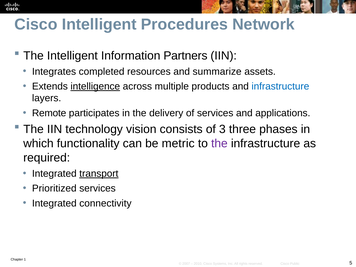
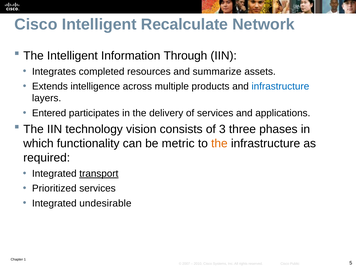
Procedures: Procedures -> Recalculate (184, 24)
Partners: Partners -> Through (185, 56)
intelligence underline: present -> none (95, 86)
Remote: Remote -> Entered (49, 113)
the colour: purple -> orange (219, 143)
connectivity: connectivity -> undesirable (105, 203)
